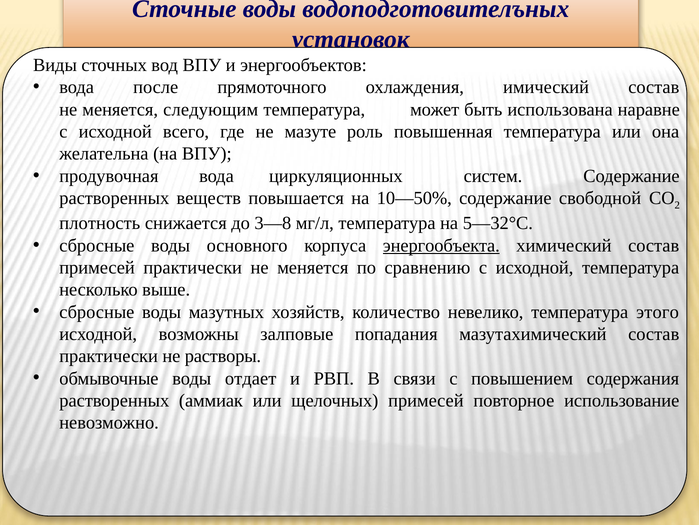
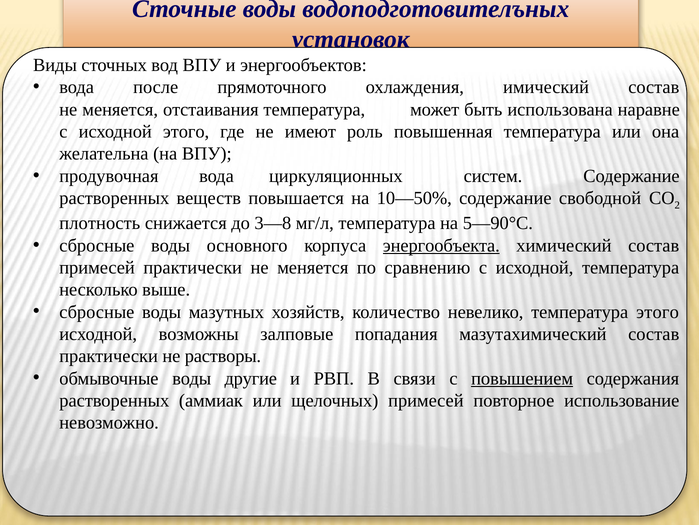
следующим: следующим -> отстаивания (211, 109)
исходной всего: всего -> этого (186, 131)
мазуте: мазуте -> имеют (310, 131)
5—32°С: 5—32°С -> 5—90°С (498, 223)
отдает: отдает -> другие (251, 378)
повышением underline: none -> present (522, 378)
